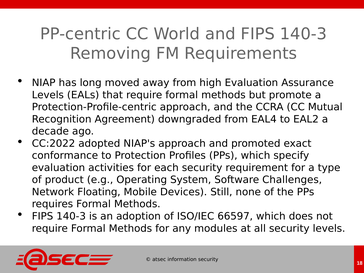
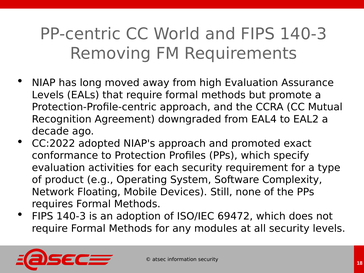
Challenges: Challenges -> Complexity (292, 180)
66597: 66597 -> 69472 (235, 216)
